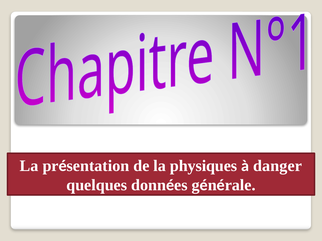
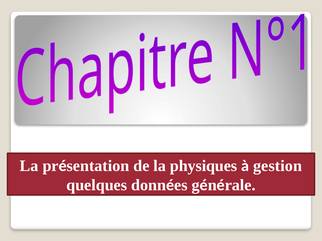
danger: danger -> gestion (278, 166)
